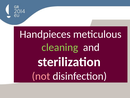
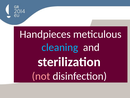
cleaning colour: light green -> light blue (60, 47)
